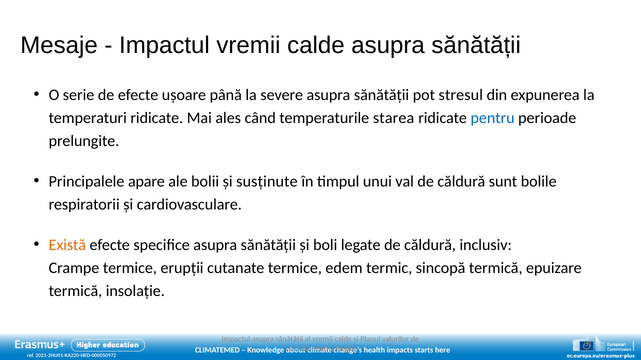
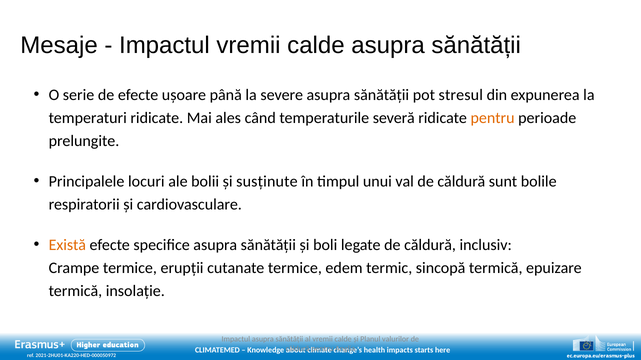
starea: starea -> severă (394, 118)
pentru colour: blue -> orange (493, 118)
apare: apare -> locuri (146, 182)
